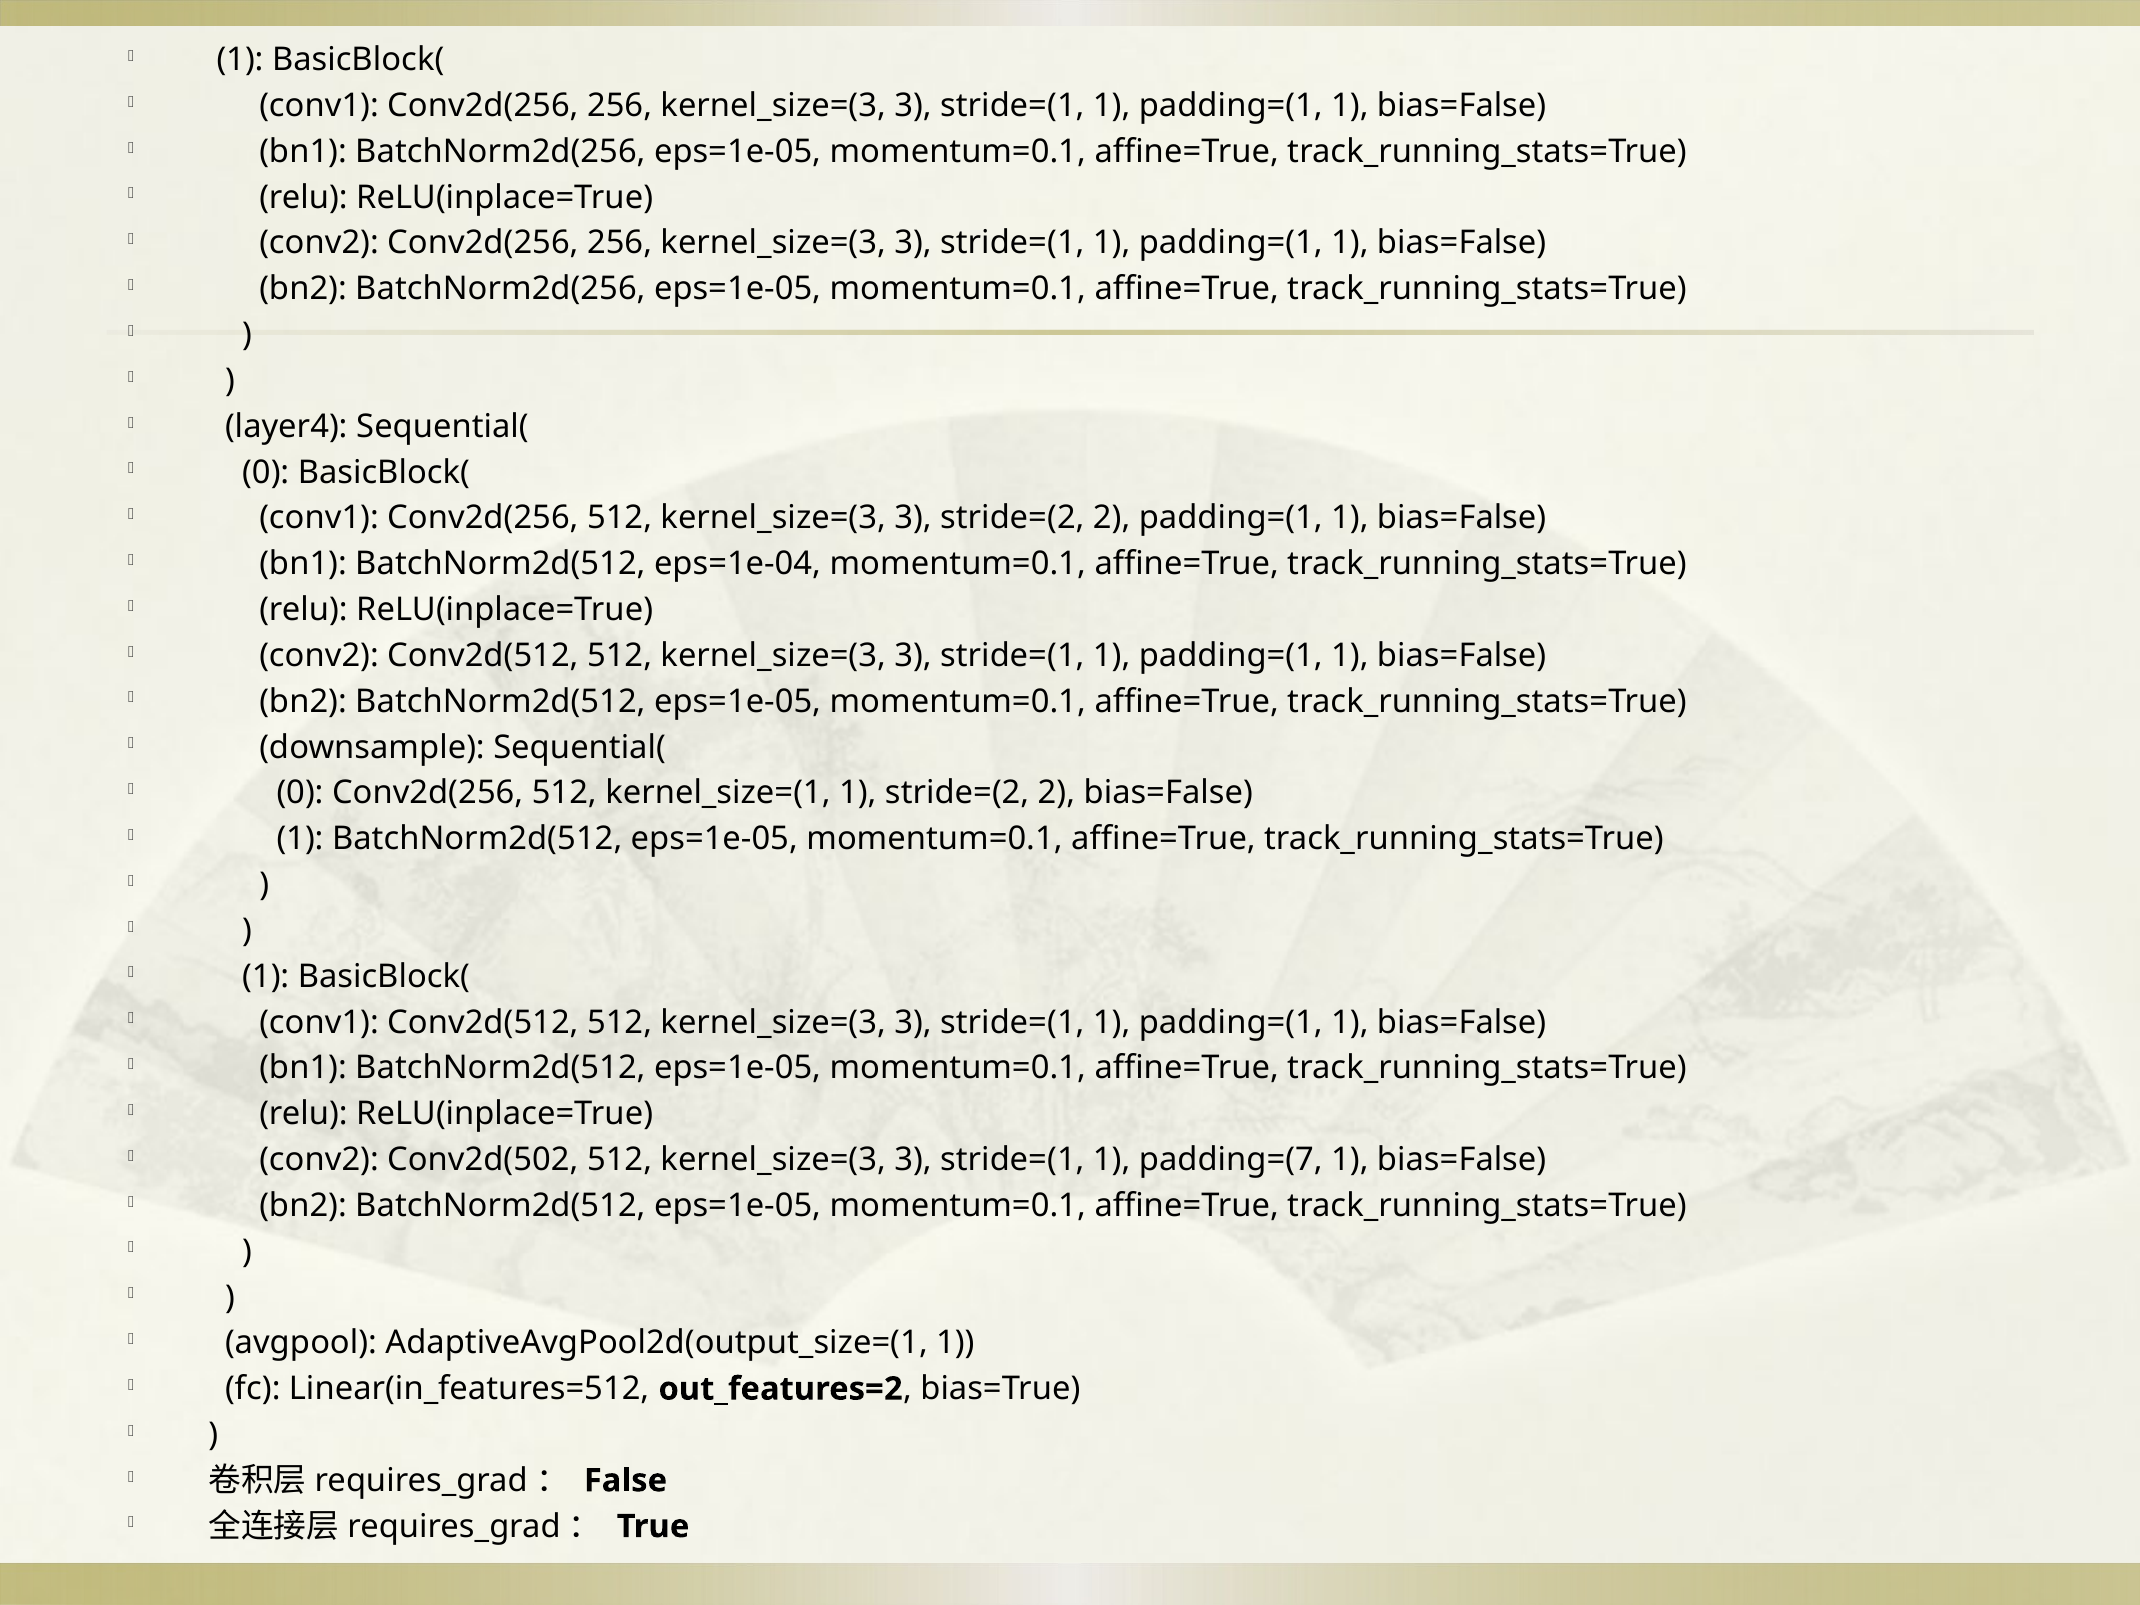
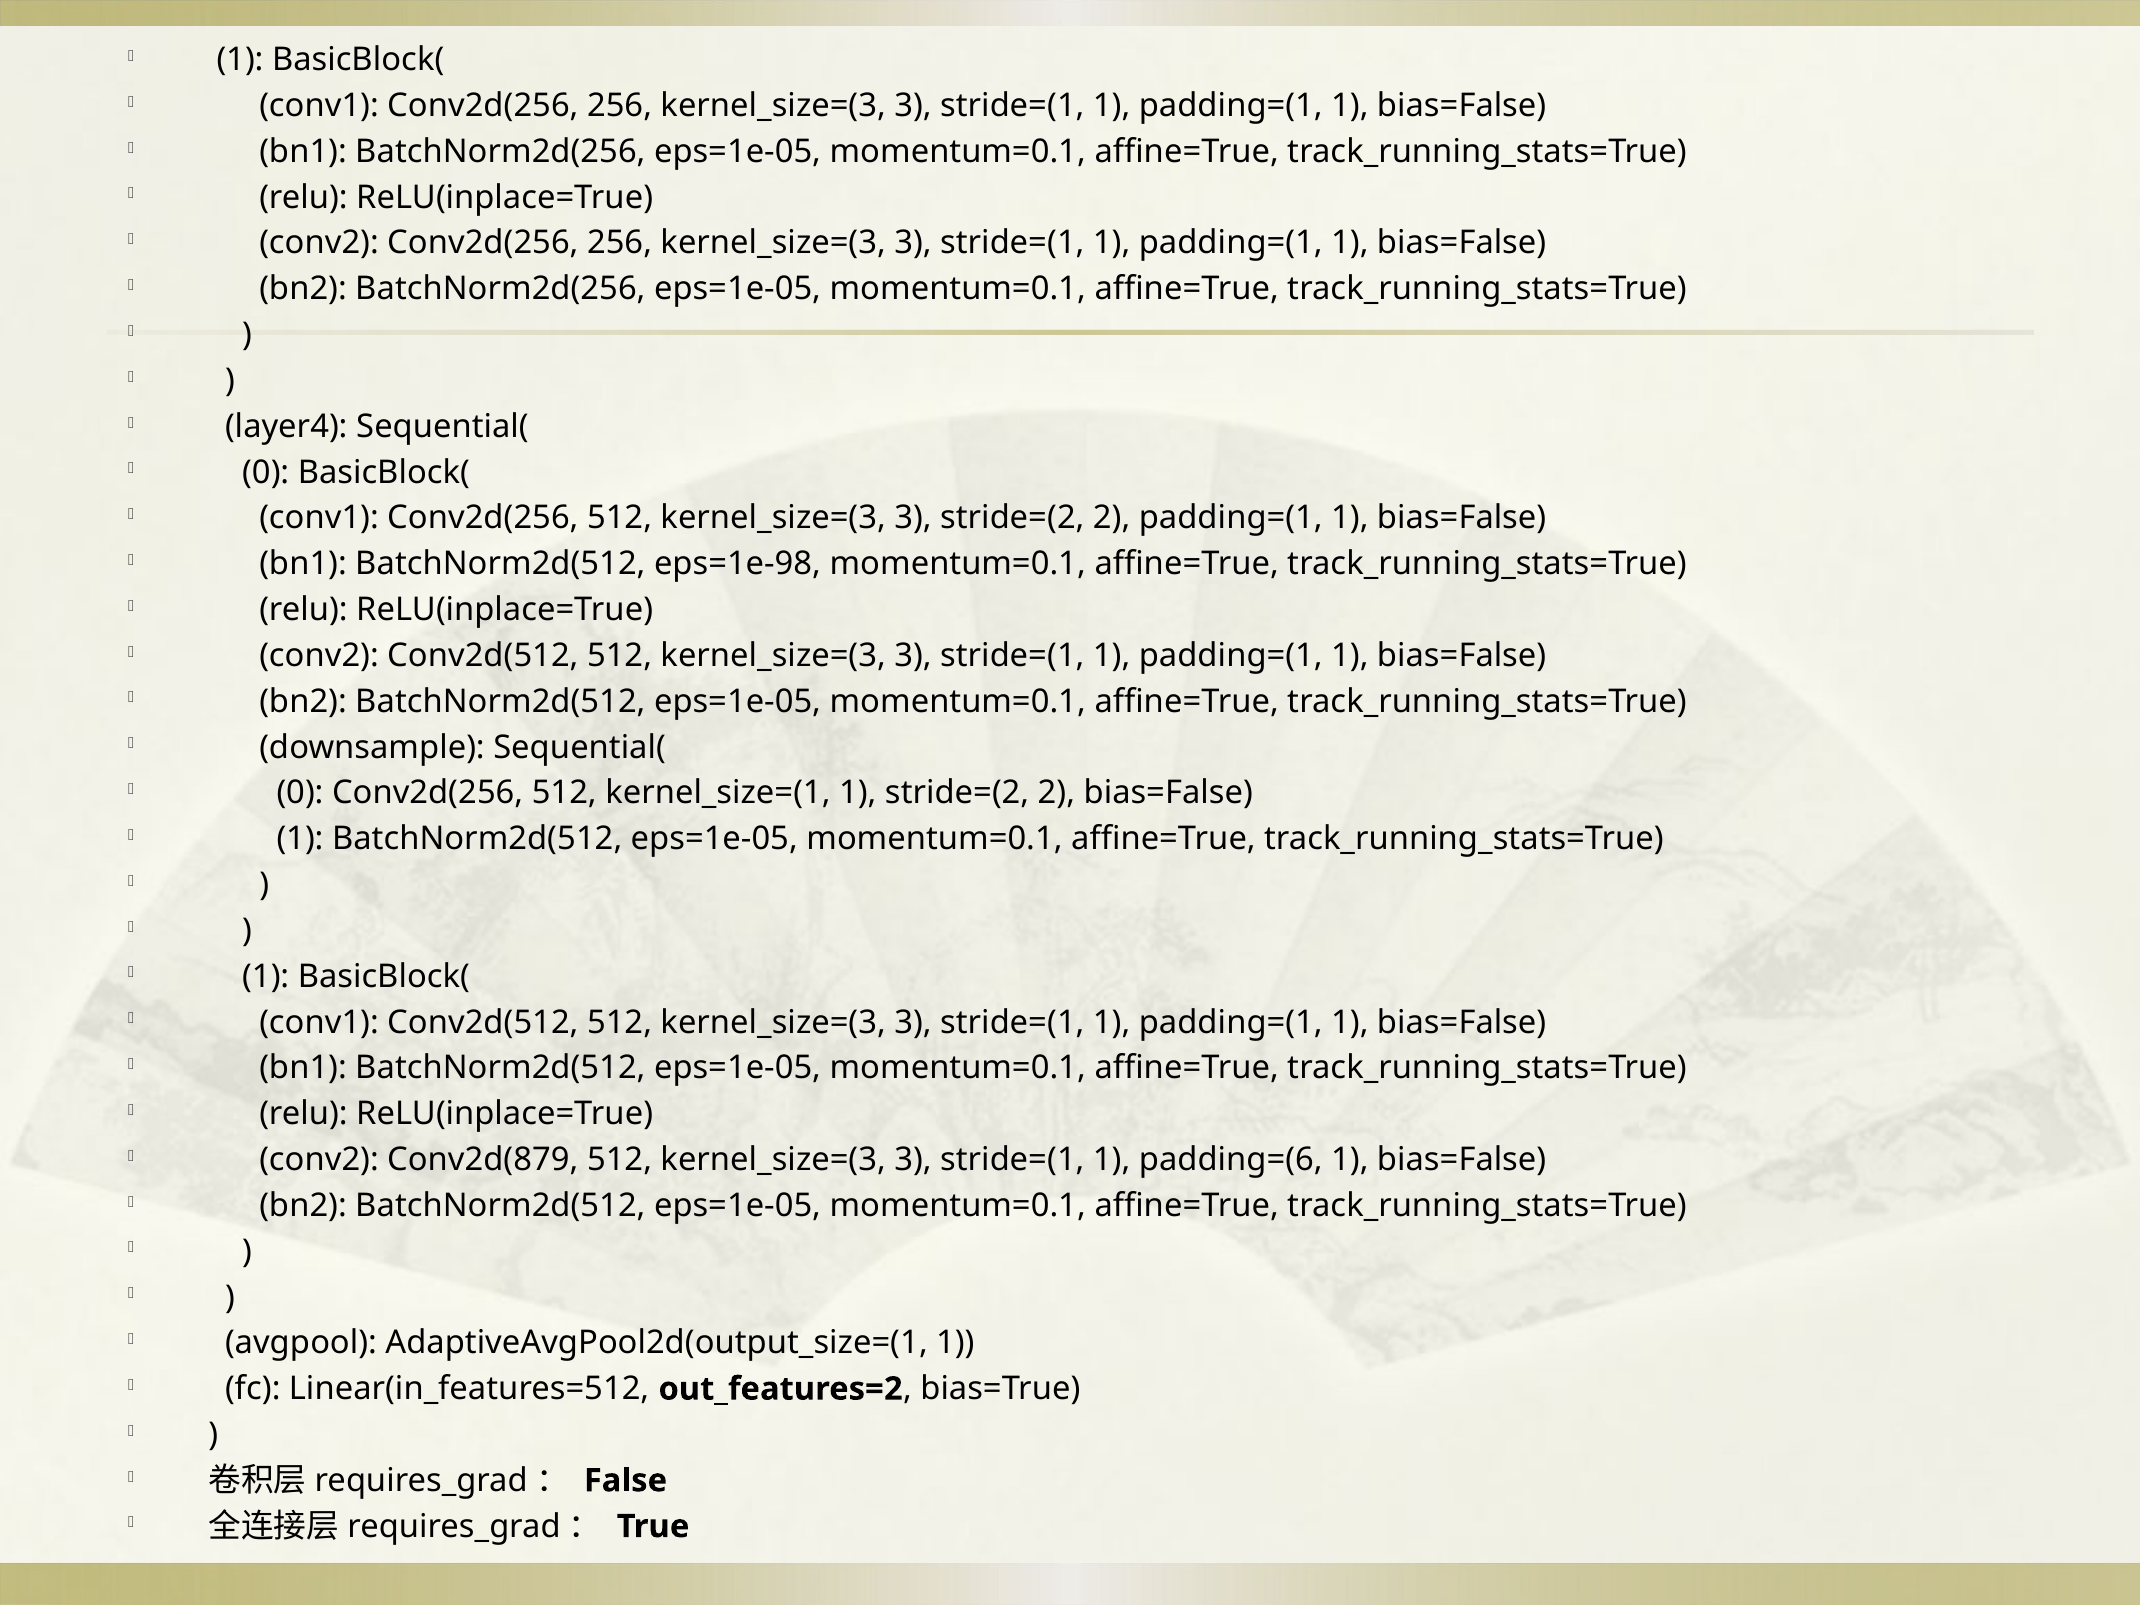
eps=1e-04: eps=1e-04 -> eps=1e-98 (737, 564)
Conv2d(502: Conv2d(502 -> Conv2d(879 (483, 1160)
padding=(7: padding=(7 -> padding=(6 (1231, 1160)
